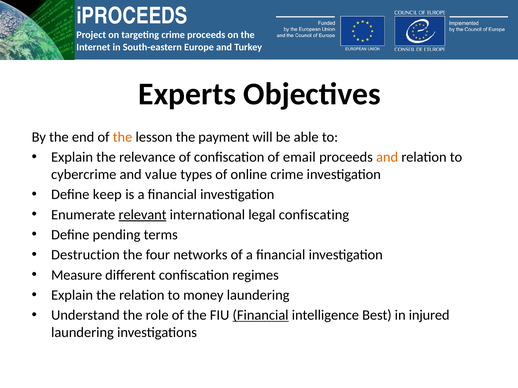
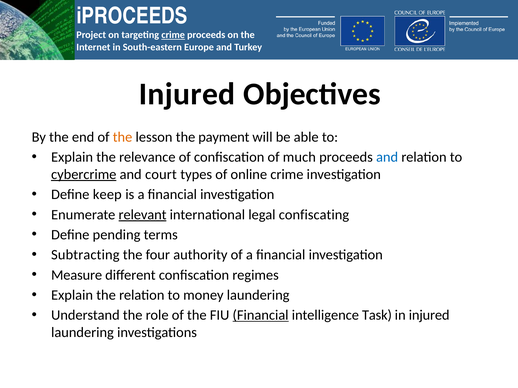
crime underline: none -> present (173, 35)
Experts: Experts -> Injured (187, 94)
email: email -> much (299, 157)
and colour: orange -> blue (387, 157)
cybercrime underline: none -> present (84, 175)
value: value -> court (161, 175)
Destruction: Destruction -> Subtracting (85, 255)
networks: networks -> authority (200, 255)
Best: Best -> Task (377, 316)
